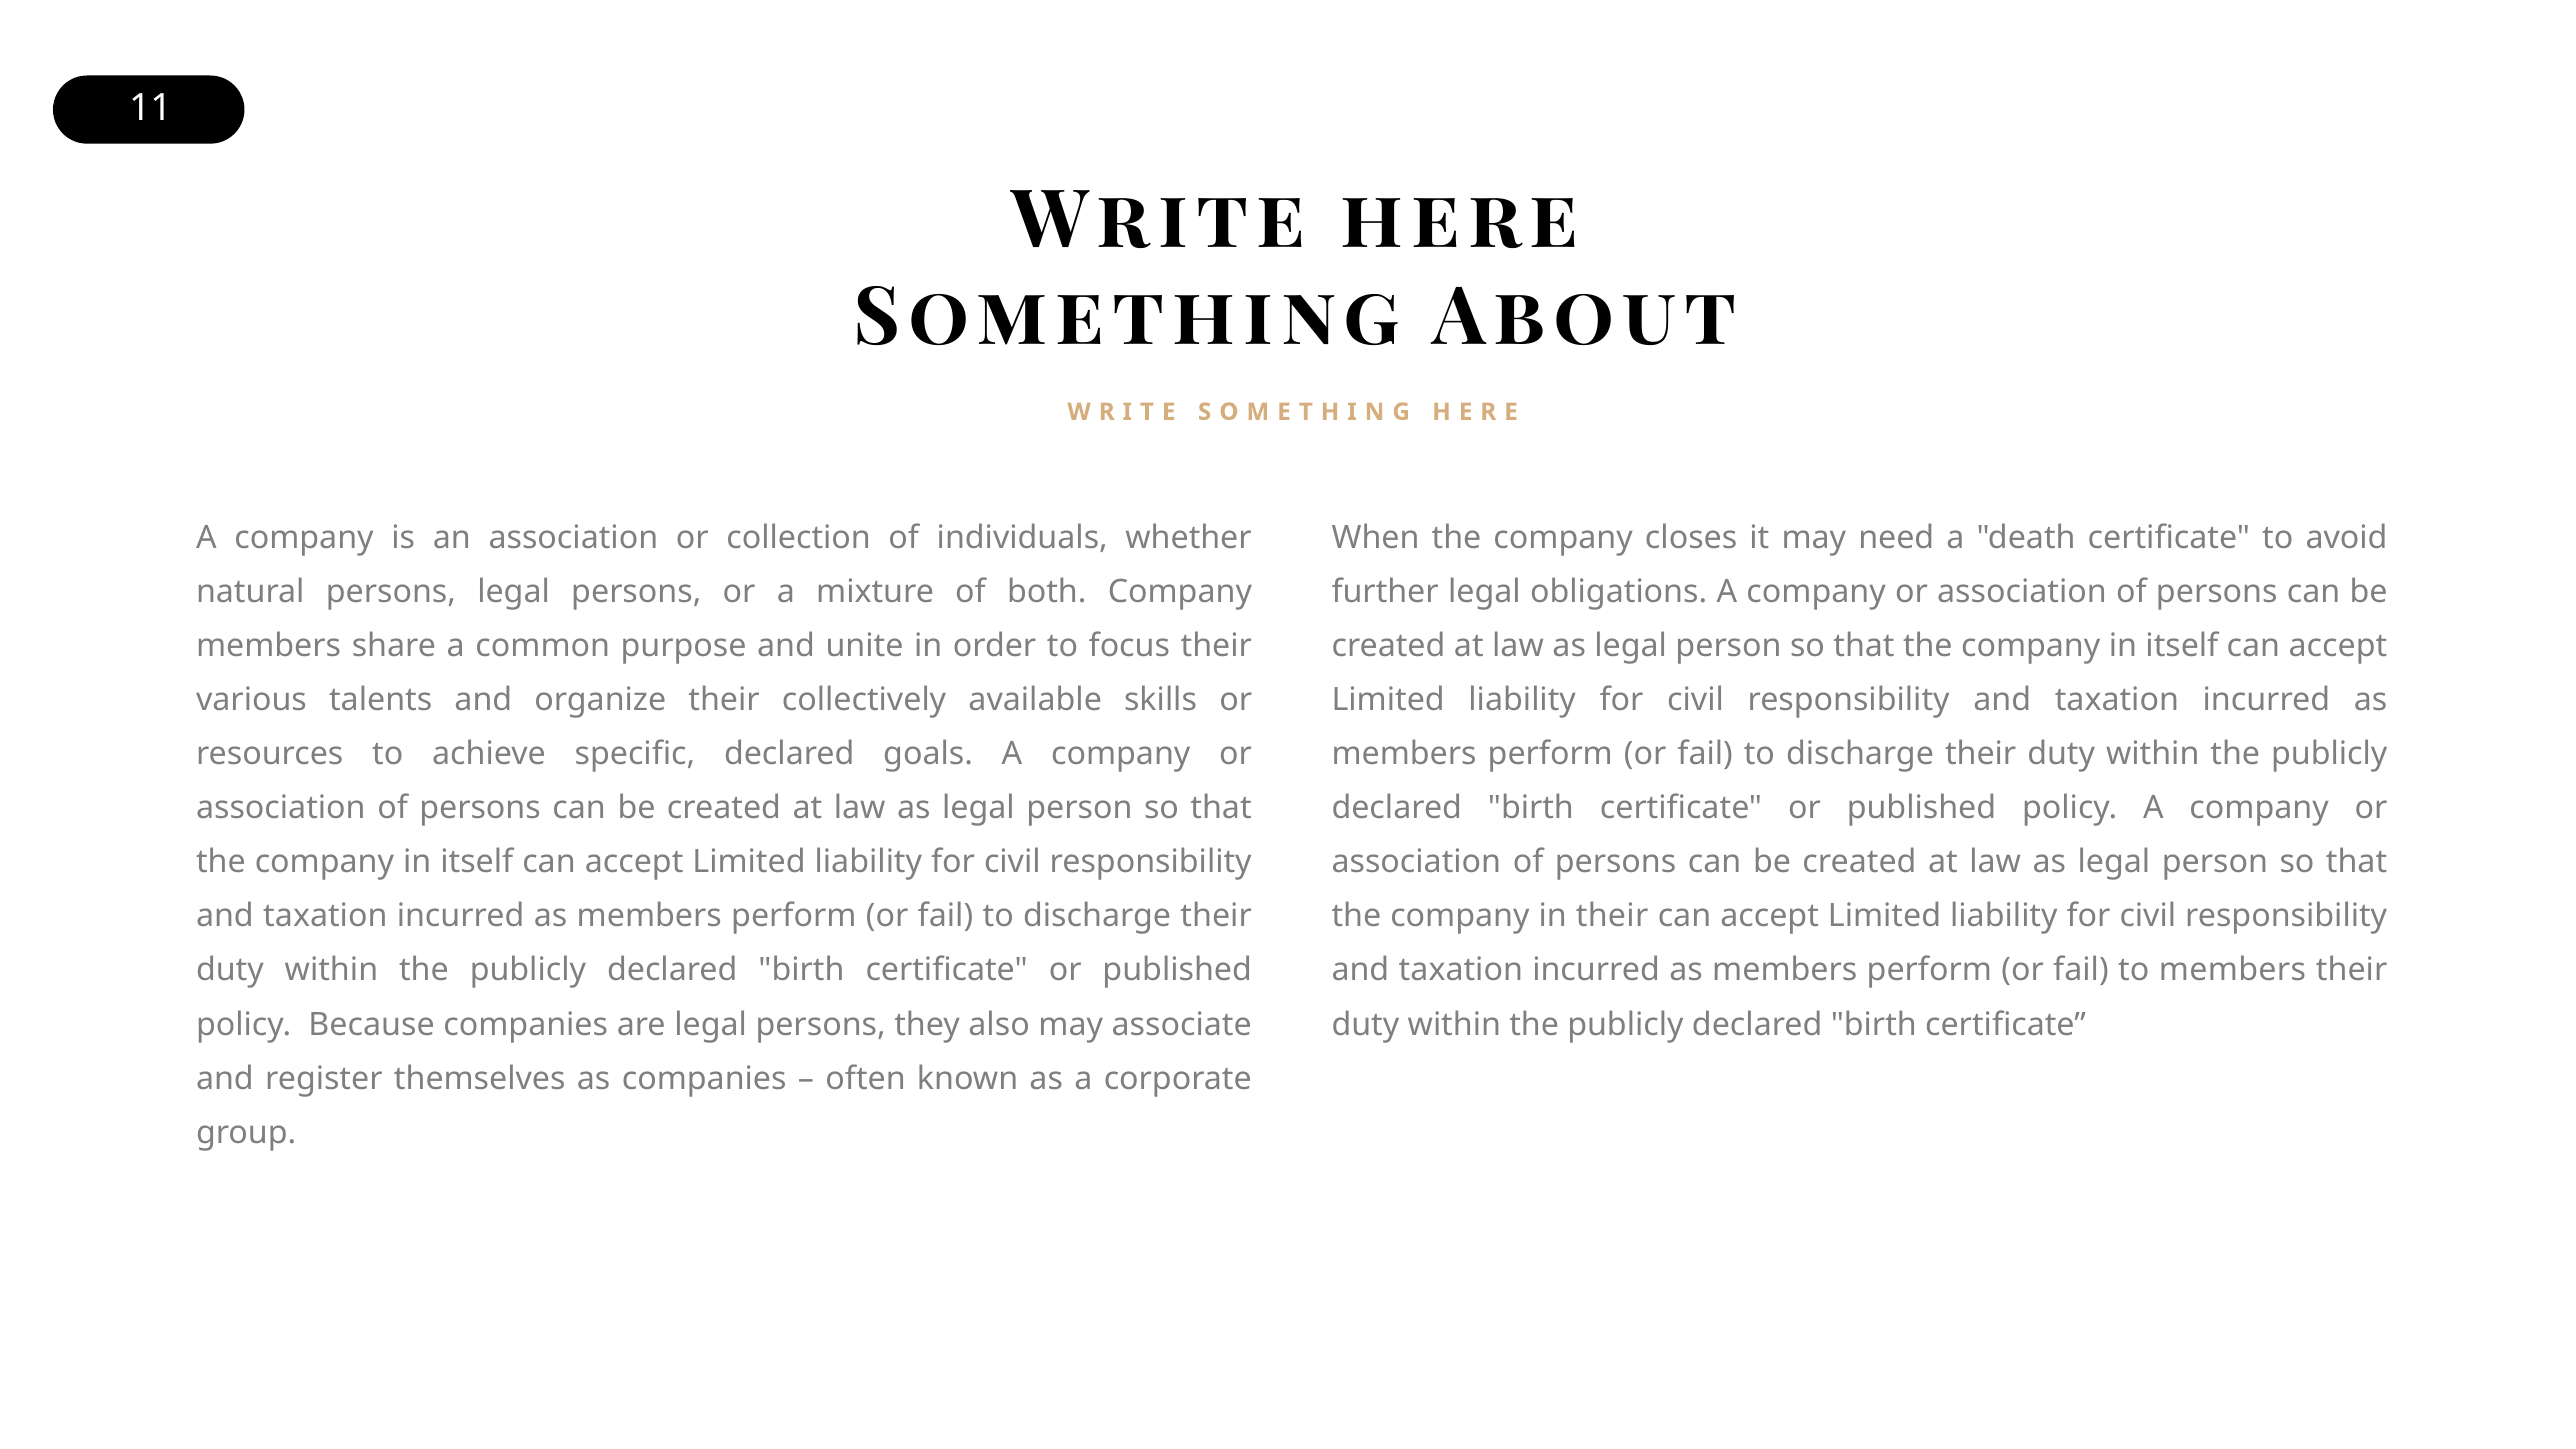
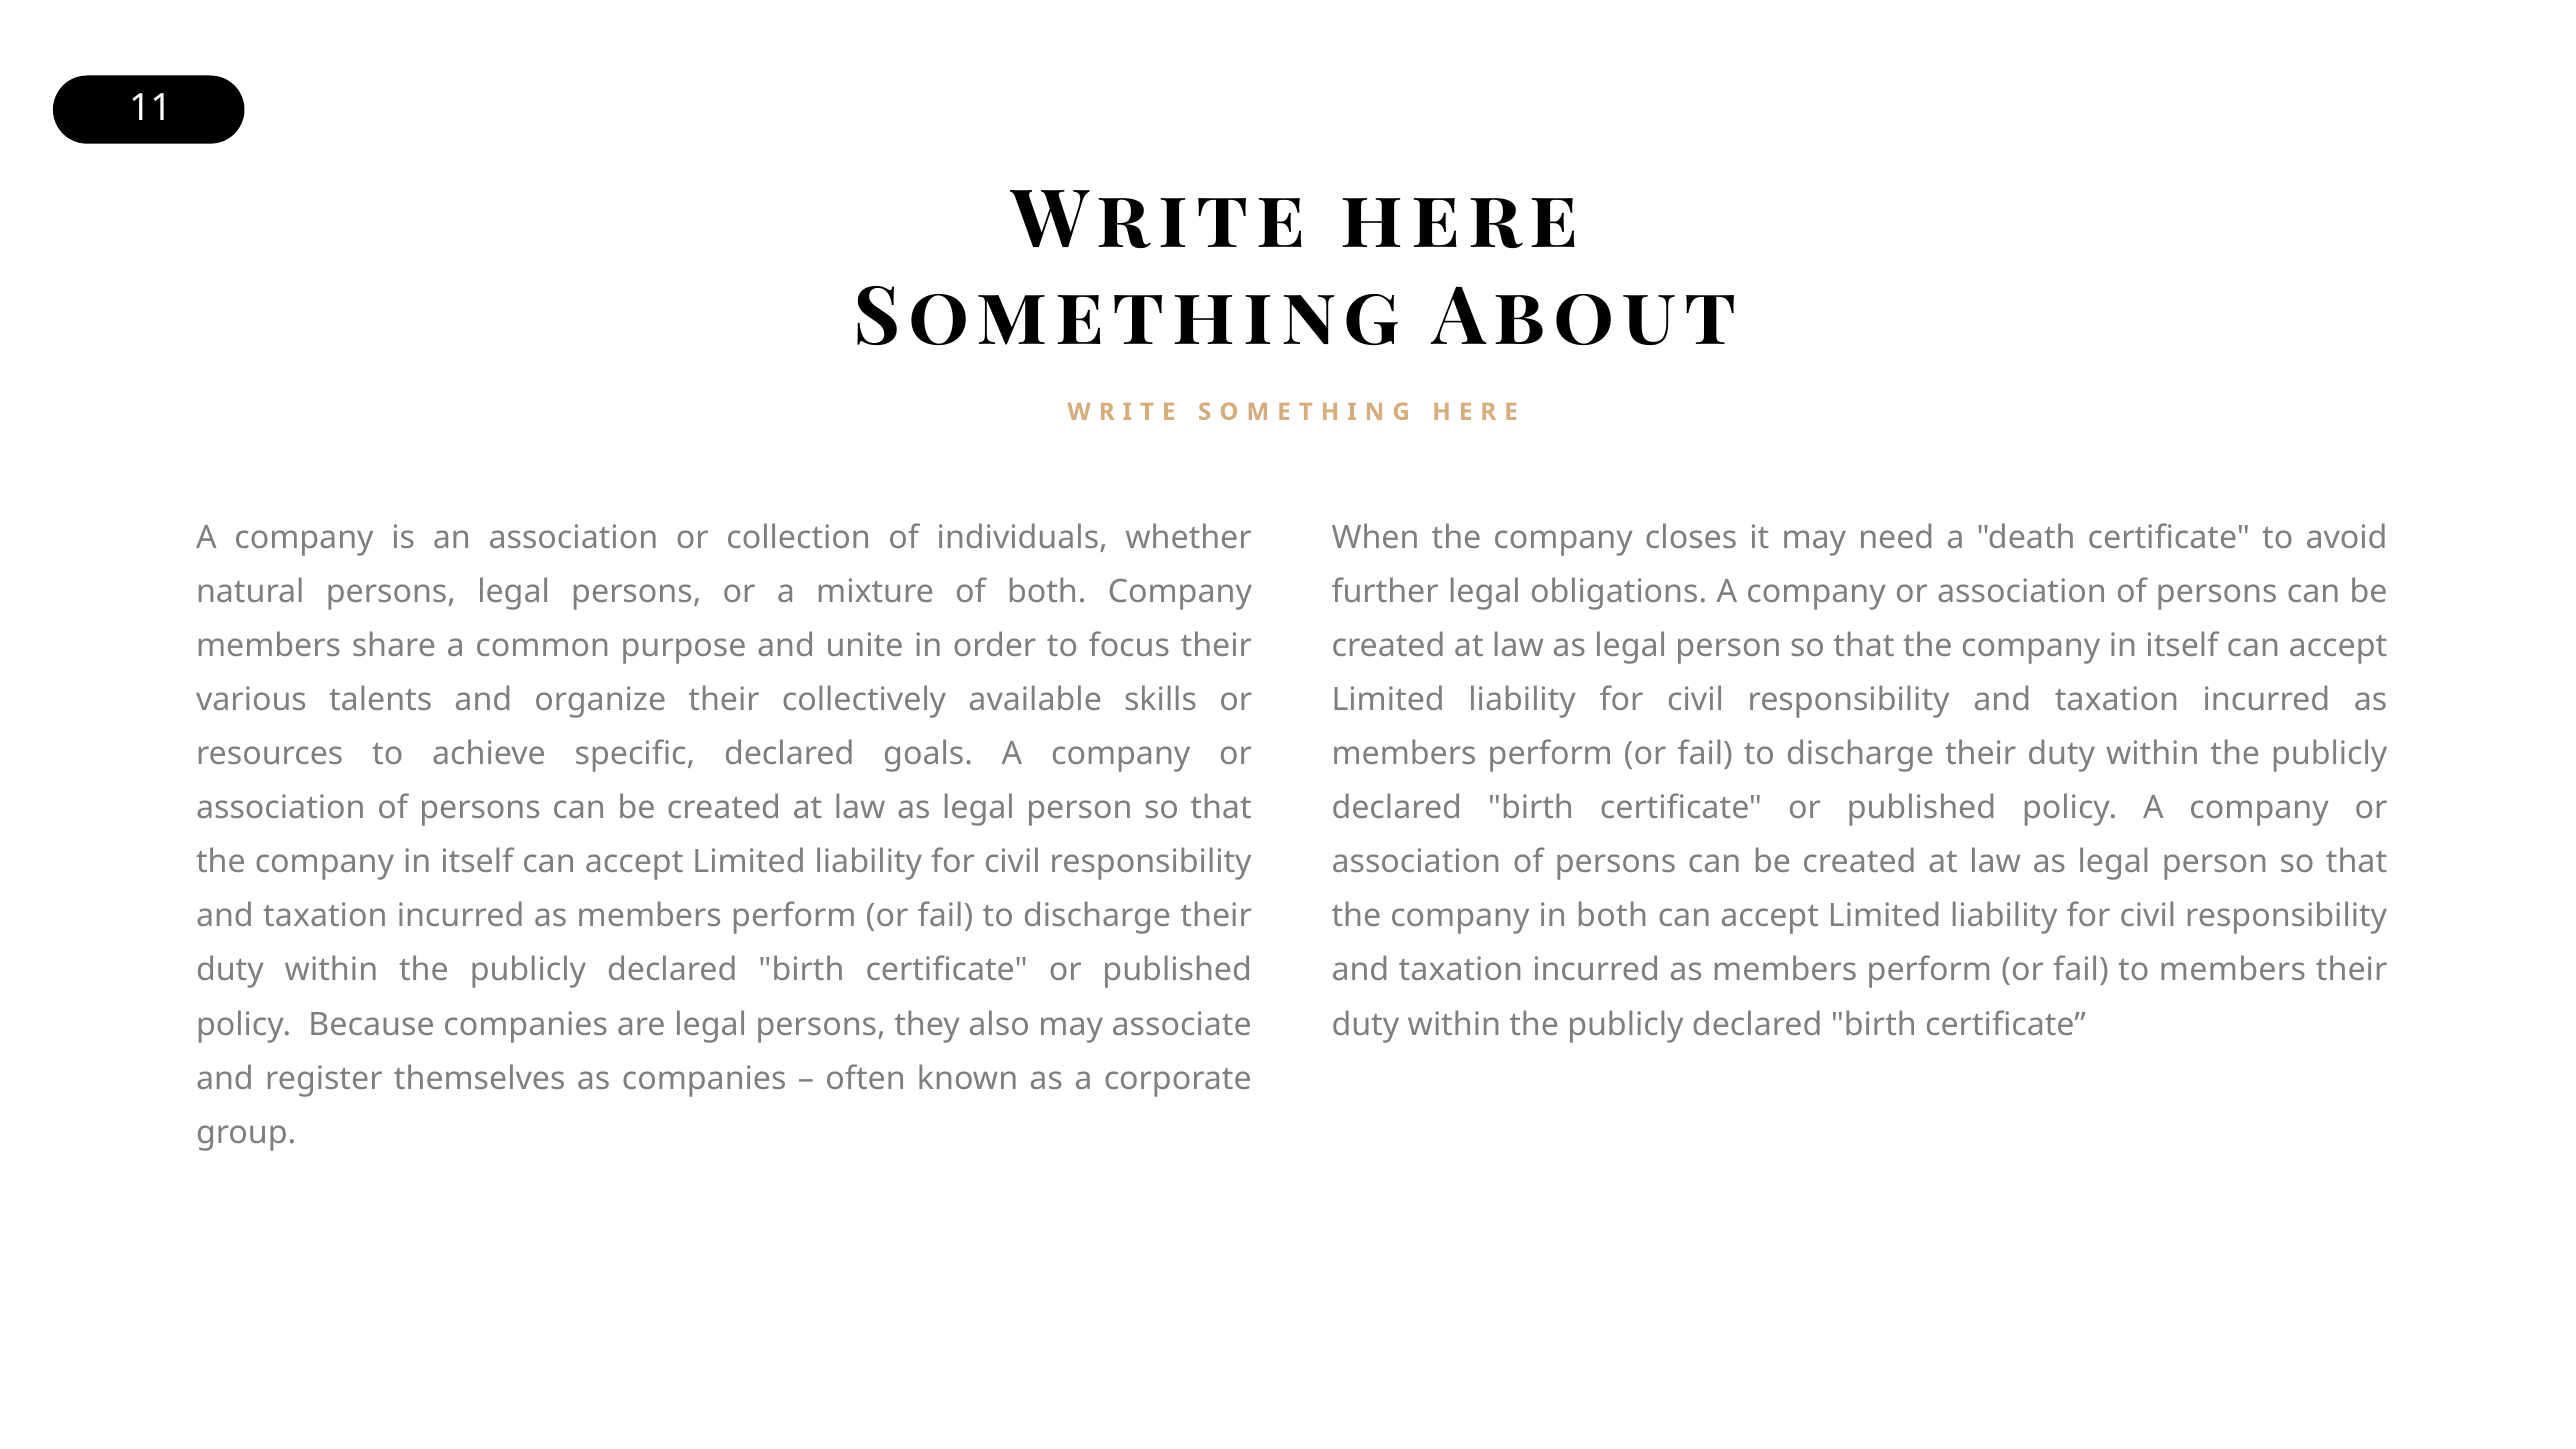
in their: their -> both (1612, 917)
